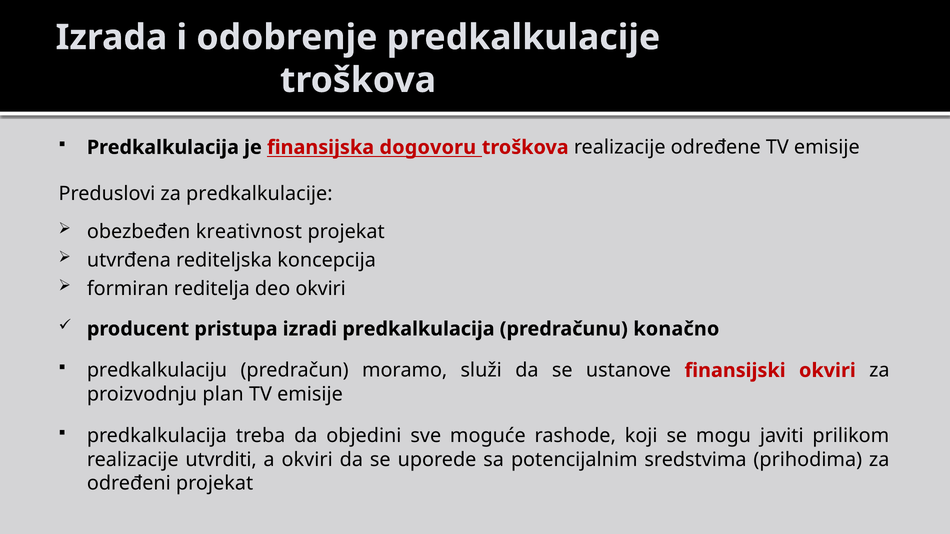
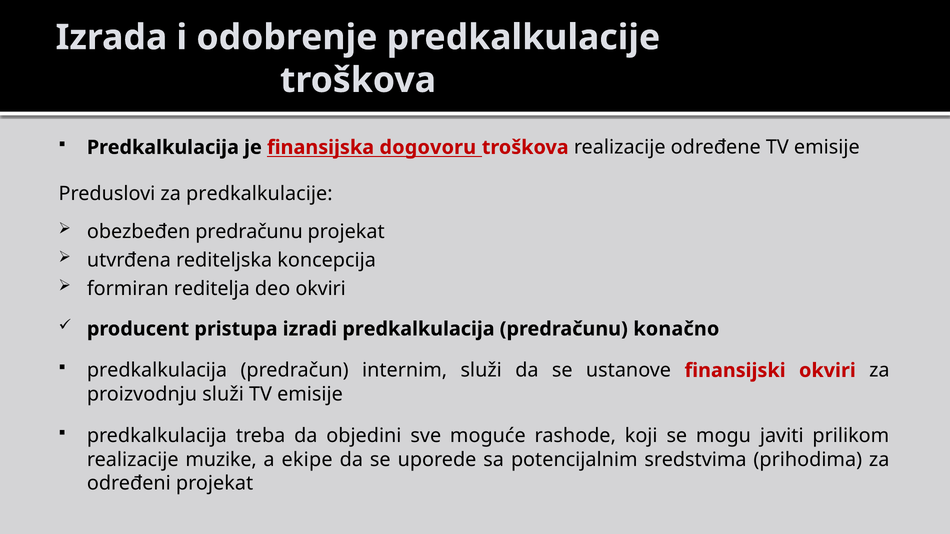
obezbeđen kreativnost: kreativnost -> predračunu (249, 232)
predkalkulaciju: predkalkulaciju -> predkalkulacija (157, 371)
moramo: moramo -> internim (405, 371)
proizvodnju plan: plan -> služi (223, 394)
utvrditi: utvrditi -> muzike (221, 460)
a okviri: okviri -> ekipe (307, 460)
